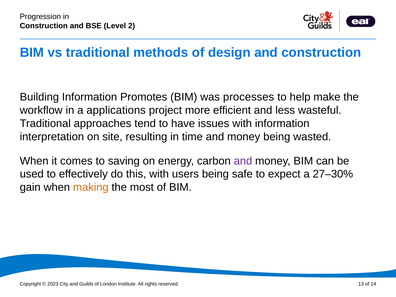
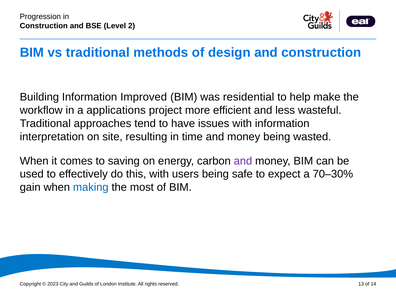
Promotes: Promotes -> Improved (144, 97)
processes: processes -> residential (249, 97)
27–30%: 27–30% -> 70–30% (333, 174)
making colour: orange -> blue (91, 187)
